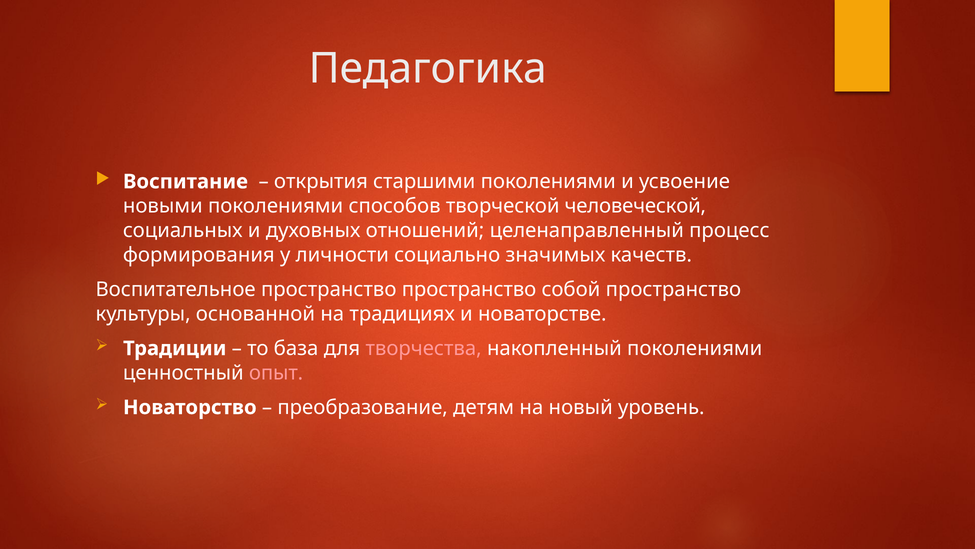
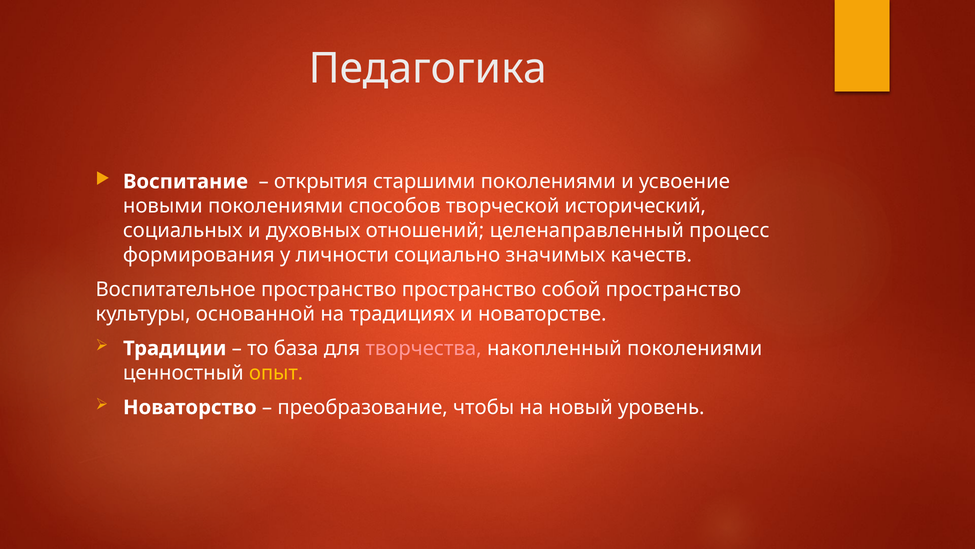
человеческой: человеческой -> исторический (635, 206)
опыт colour: pink -> yellow (276, 372)
детям: детям -> чтобы (484, 407)
